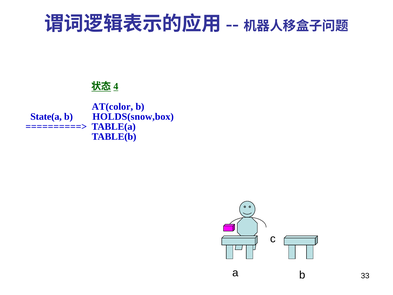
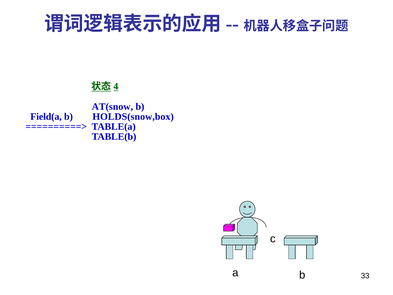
AT(color: AT(color -> AT(snow (112, 106)
State(a: State(a -> Field(a (46, 116)
